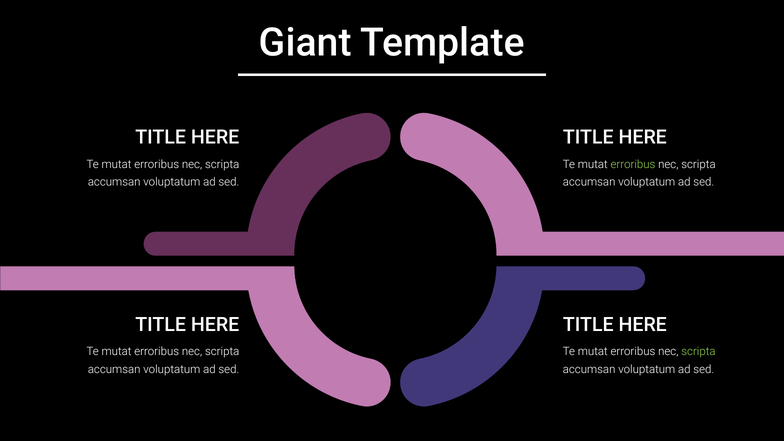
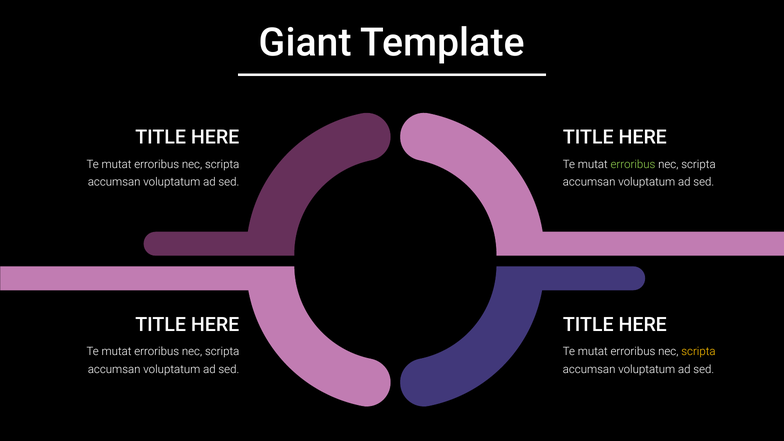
scripta colour: light green -> yellow (698, 352)
